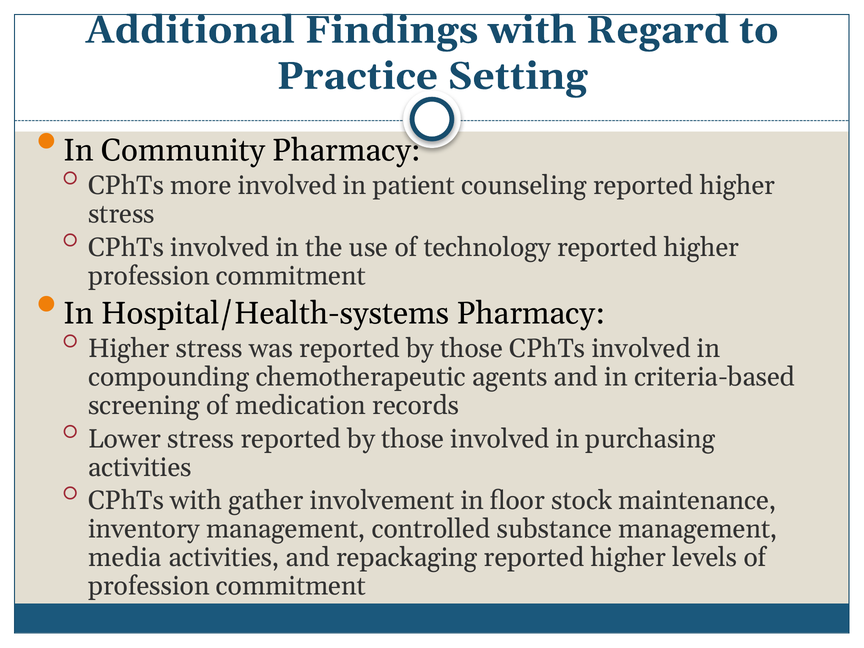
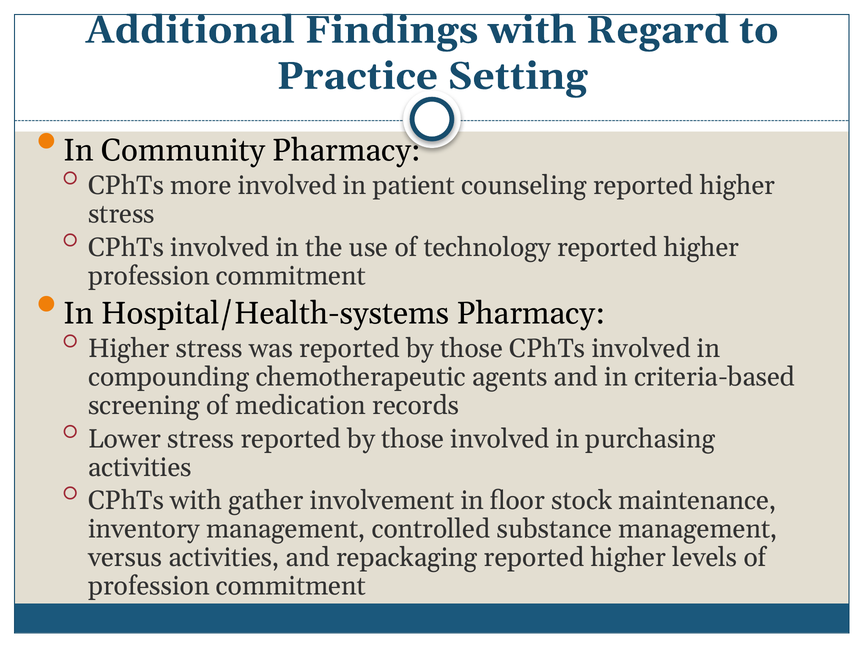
media: media -> versus (125, 558)
